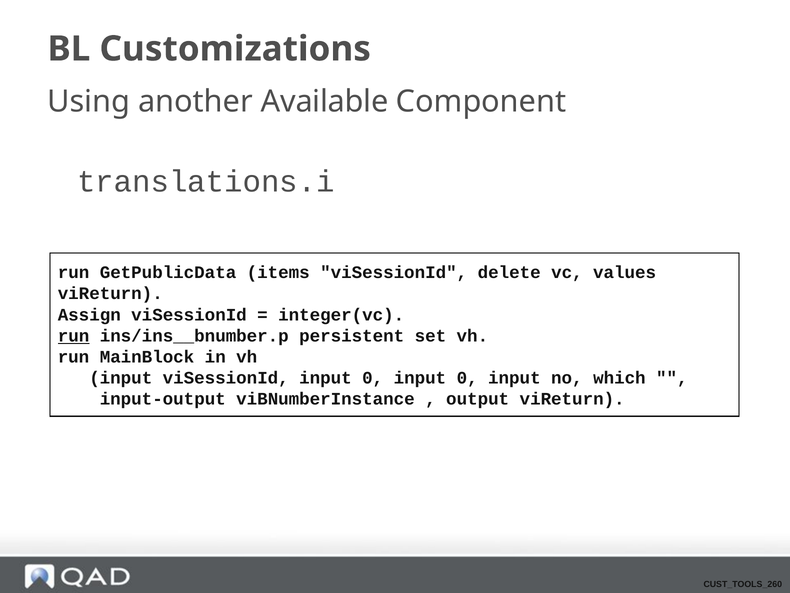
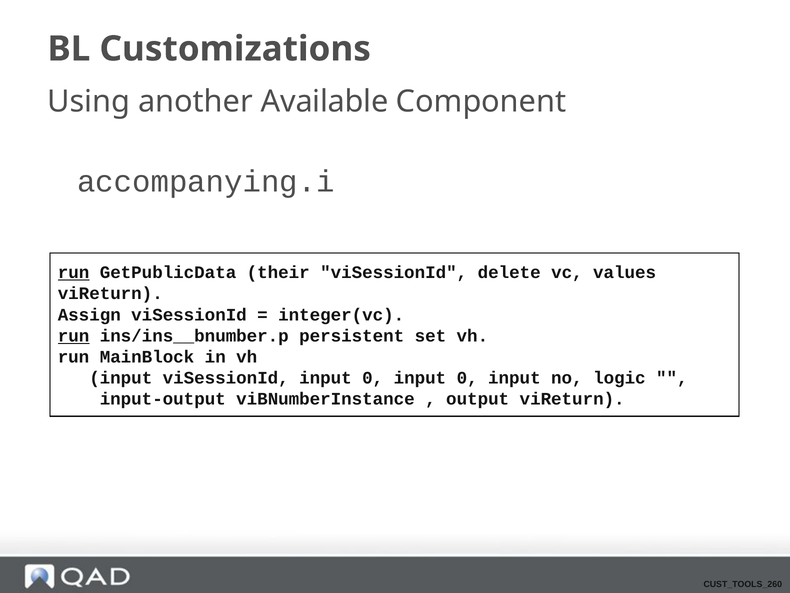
translations.i: translations.i -> accompanying.i (206, 182)
run underline: none -> present (74, 272)
items: items -> their (278, 272)
which: which -> logic (619, 378)
